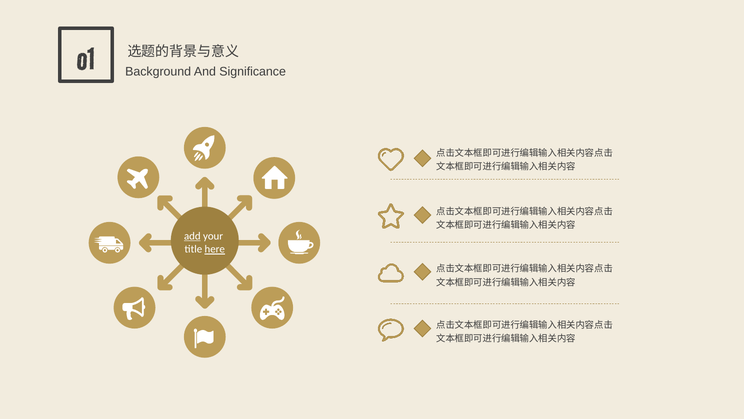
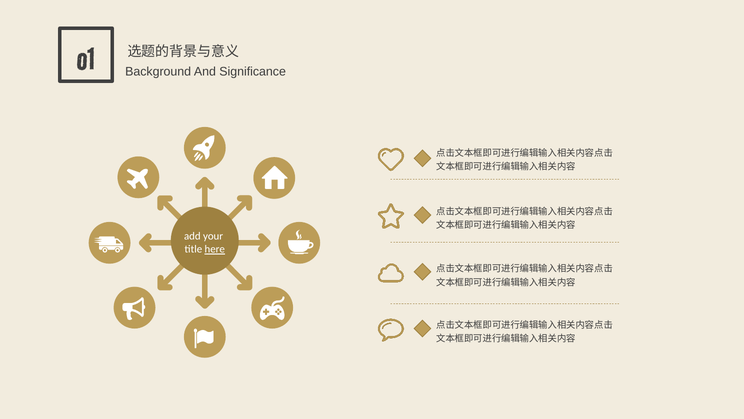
add underline: present -> none (192, 236)
